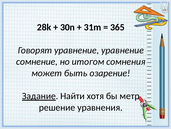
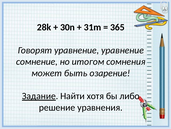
метр: метр -> либо (130, 96)
